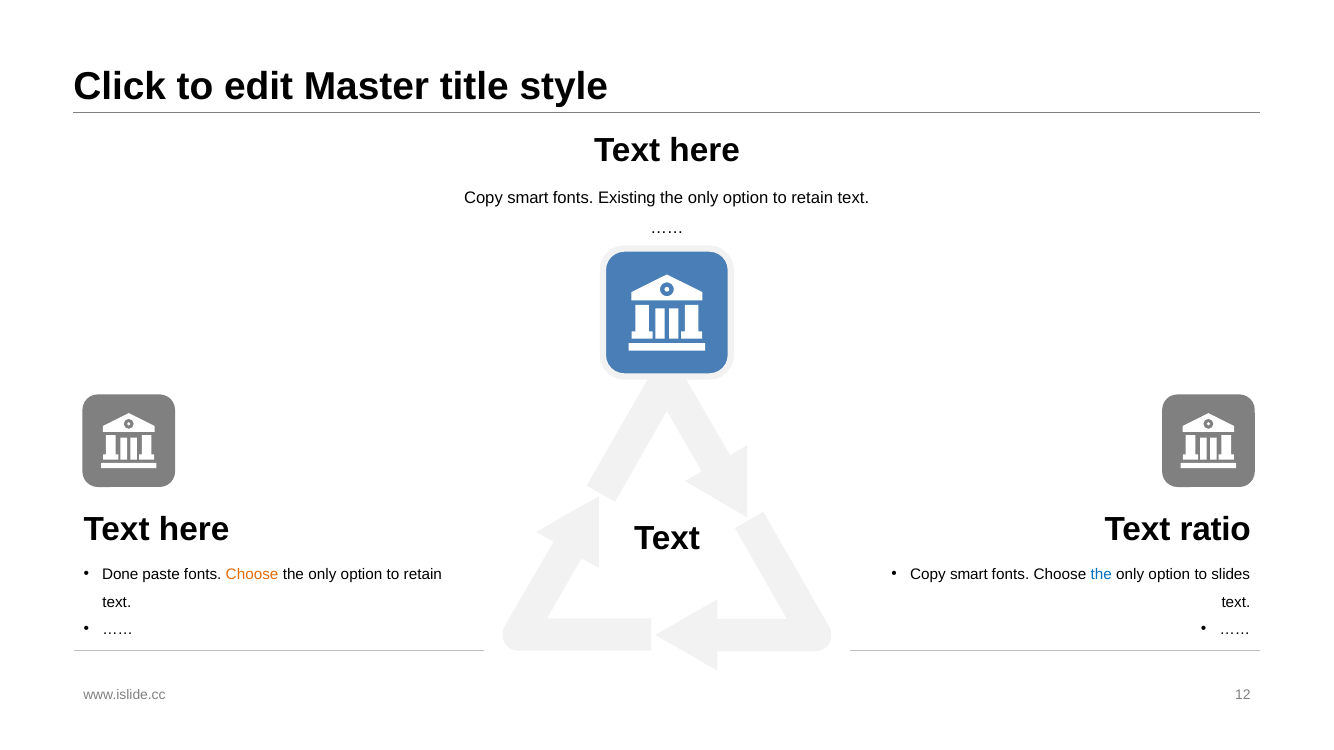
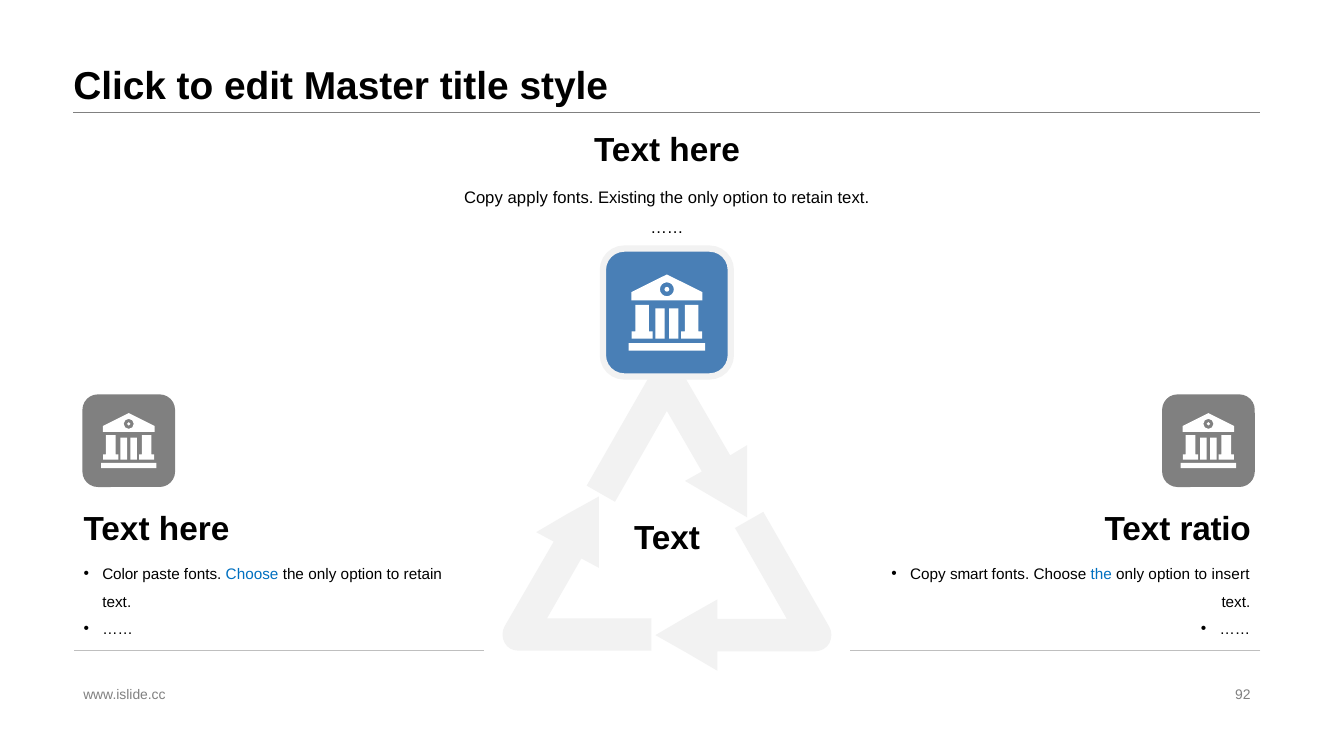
smart: smart -> apply (528, 198)
Done: Done -> Color (120, 575)
Choose colour: orange -> blue (252, 575)
slides: slides -> insert (1231, 575)
12: 12 -> 92 (1243, 695)
